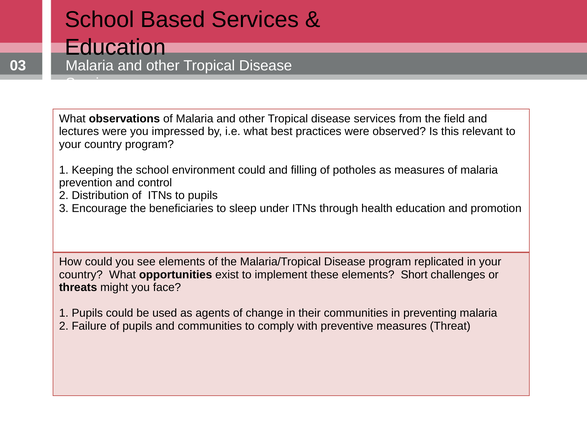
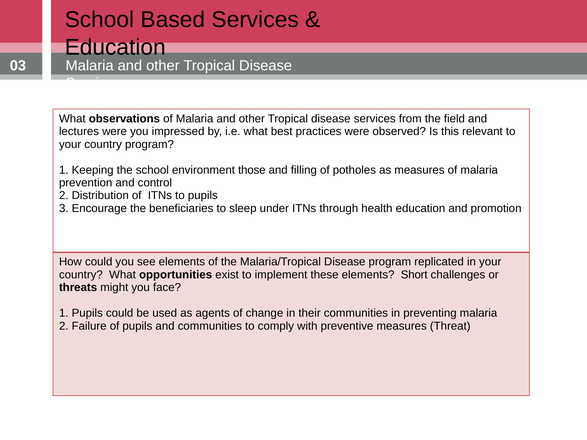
environment could: could -> those (252, 170)
